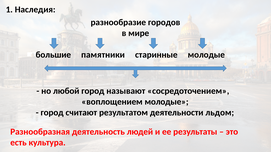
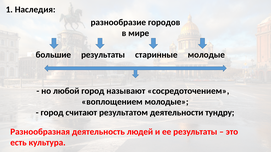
большие памятники: памятники -> результаты (103, 55)
льдом: льдом -> тундру (220, 113)
